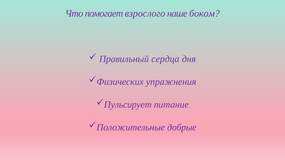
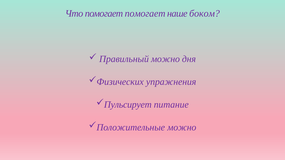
помогает взрослого: взрослого -> помогает (145, 13)
Правильный сердца: сердца -> можно (165, 59)
Положительные добрые: добрые -> можно (182, 128)
